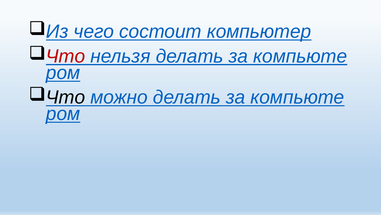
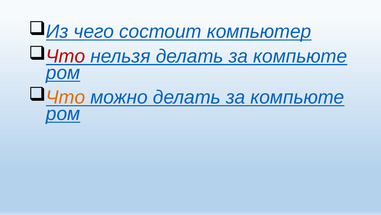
Что colour: black -> orange (66, 97)
